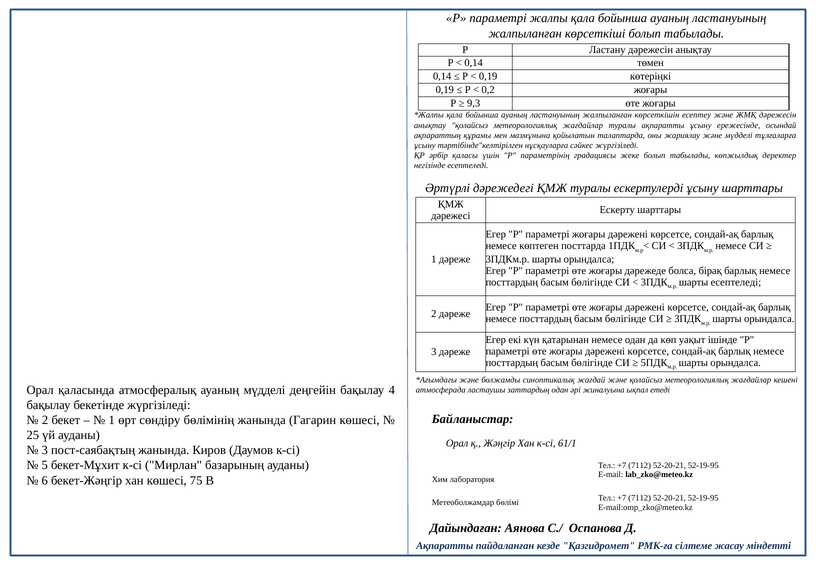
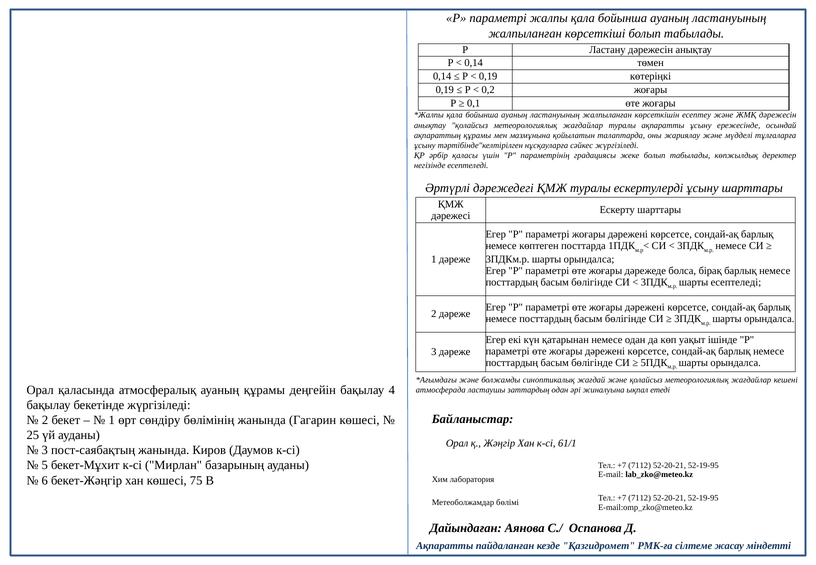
9,3: 9,3 -> 0,1 (474, 103)
ауаның мүдделі: мүдделі -> құрамы (264, 390)
